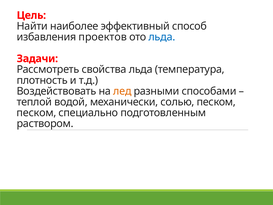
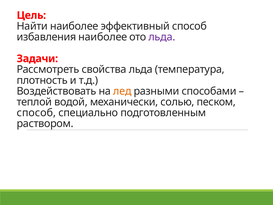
избавления проектов: проектов -> наиболее (103, 37)
льда colour: blue -> purple (162, 37)
песком: песком -> способ (36, 113)
